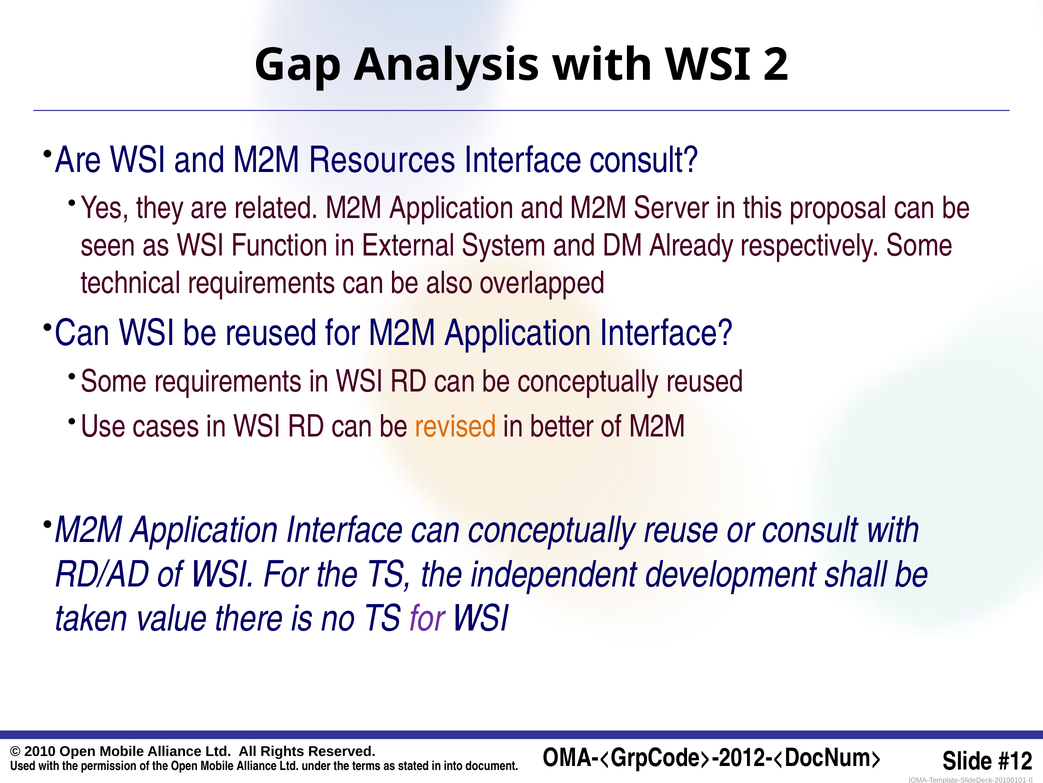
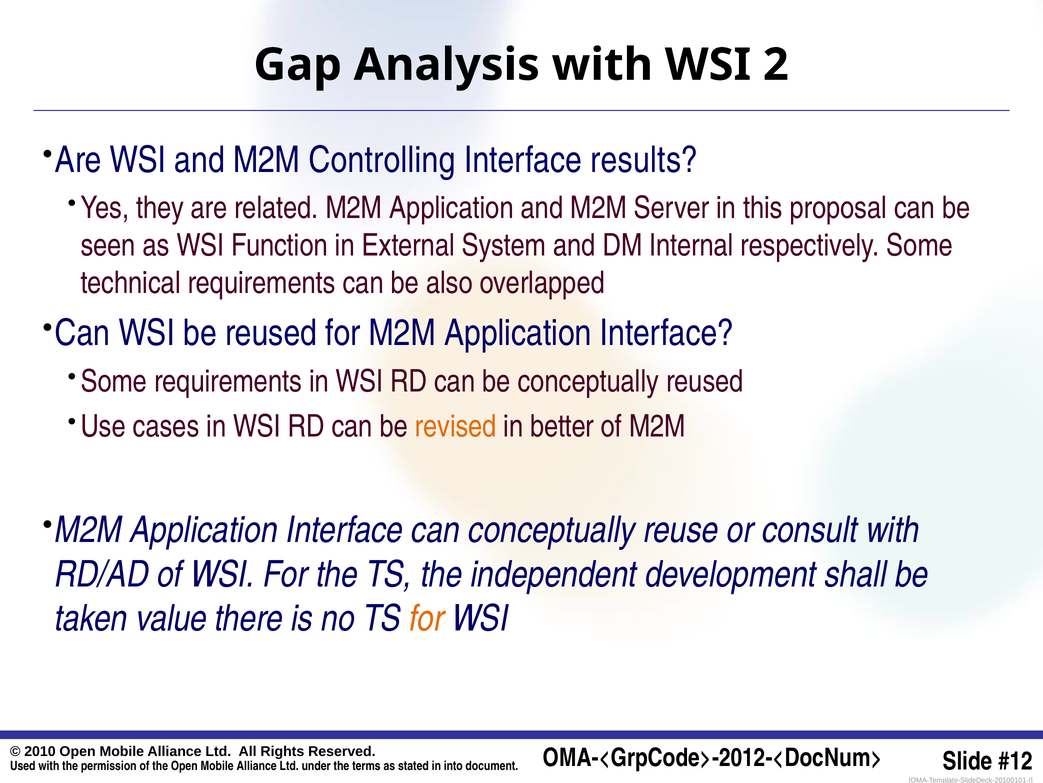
Resources: Resources -> Controlling (382, 160)
Interface consult: consult -> results (644, 160)
Already: Already -> Internal (691, 245)
for colour: purple -> orange (427, 618)
